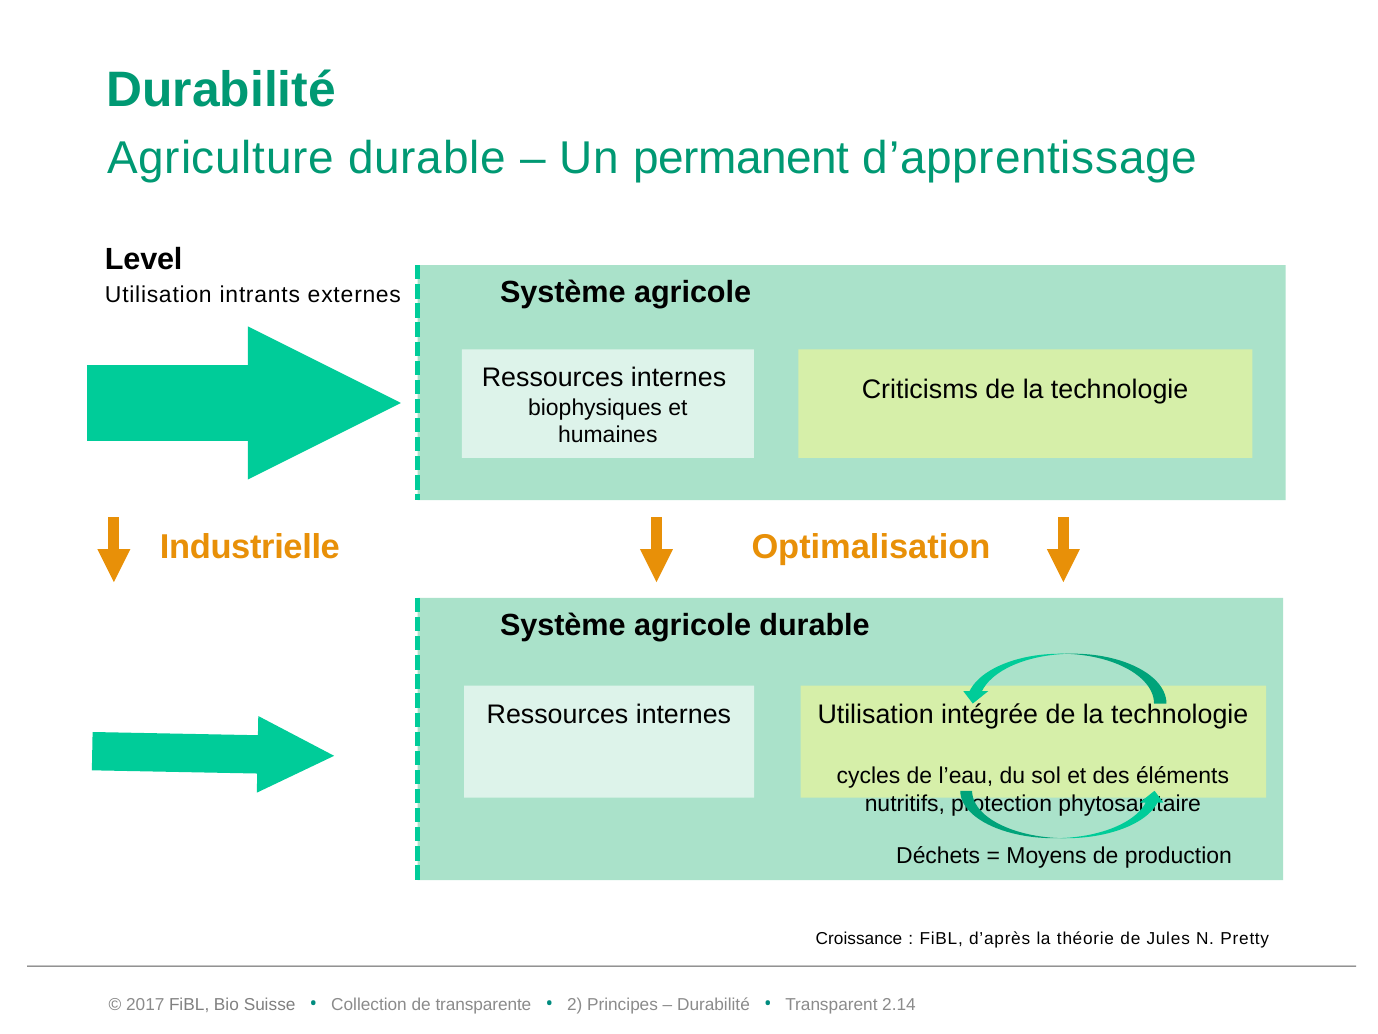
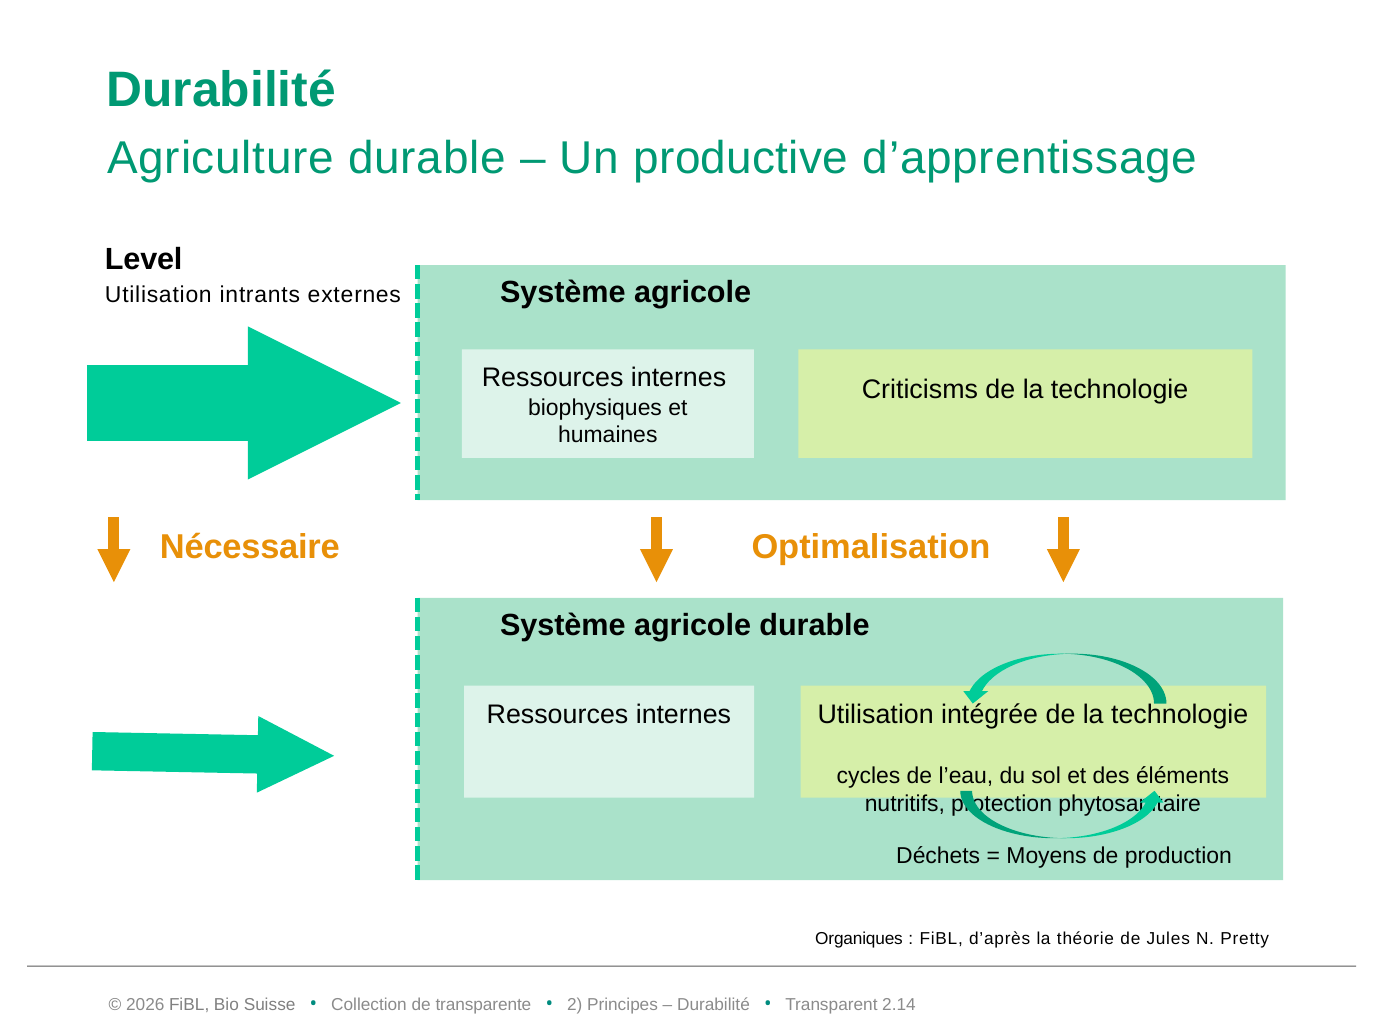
permanent: permanent -> productive (741, 158)
Industrielle: Industrielle -> Nécessaire (250, 547)
Croissance: Croissance -> Organiques (859, 938)
2017: 2017 -> 2026 (145, 1004)
